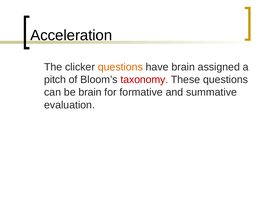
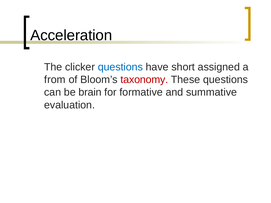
questions colour: orange -> blue (120, 67)
have brain: brain -> short (183, 67)
pitch: pitch -> from (55, 80)
